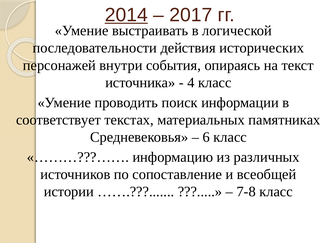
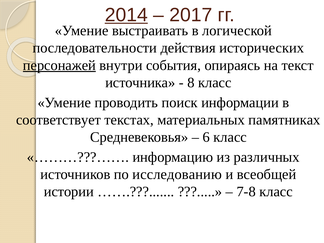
персонажей underline: none -> present (59, 65)
4: 4 -> 8 (191, 83)
сопоставление: сопоставление -> исследованию (177, 174)
